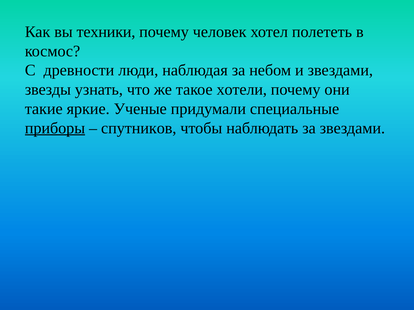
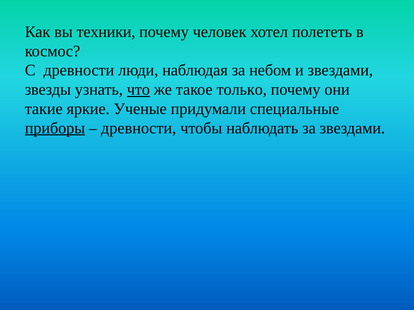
что underline: none -> present (138, 90)
хотели: хотели -> только (242, 90)
спутников: спутников -> древности (139, 128)
